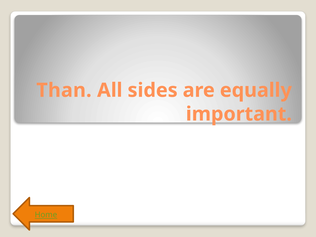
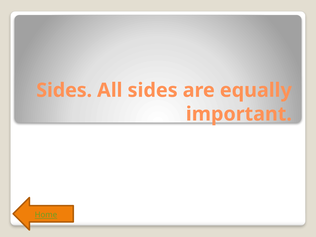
Than: Than -> Sides (64, 90)
